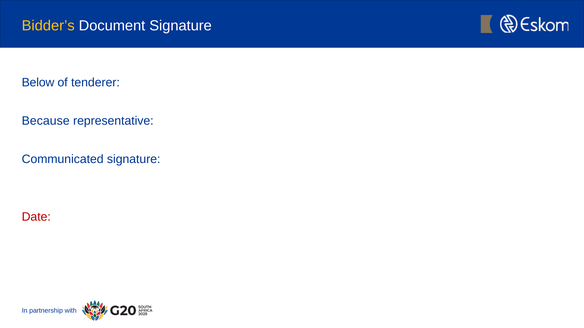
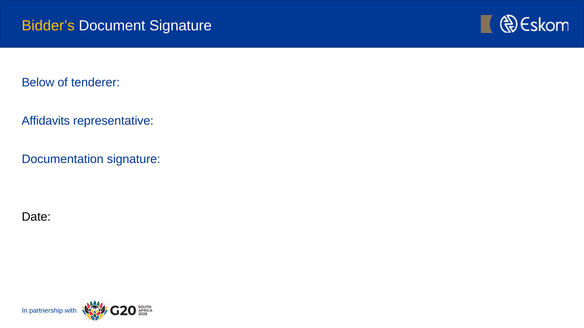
Because: Because -> Affidavits (46, 121)
Communicated: Communicated -> Documentation (63, 160)
Date colour: red -> black (36, 217)
